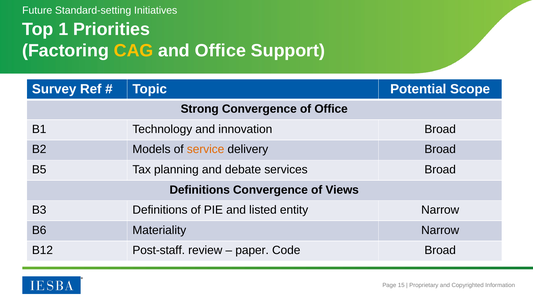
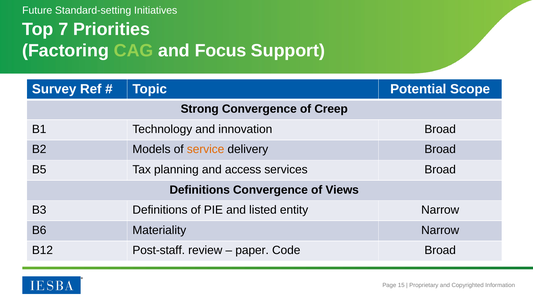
1: 1 -> 7 (63, 29)
CAG colour: yellow -> light green (134, 50)
and Office: Office -> Focus (221, 50)
of Office: Office -> Creep (331, 109)
debate: debate -> access (243, 169)
